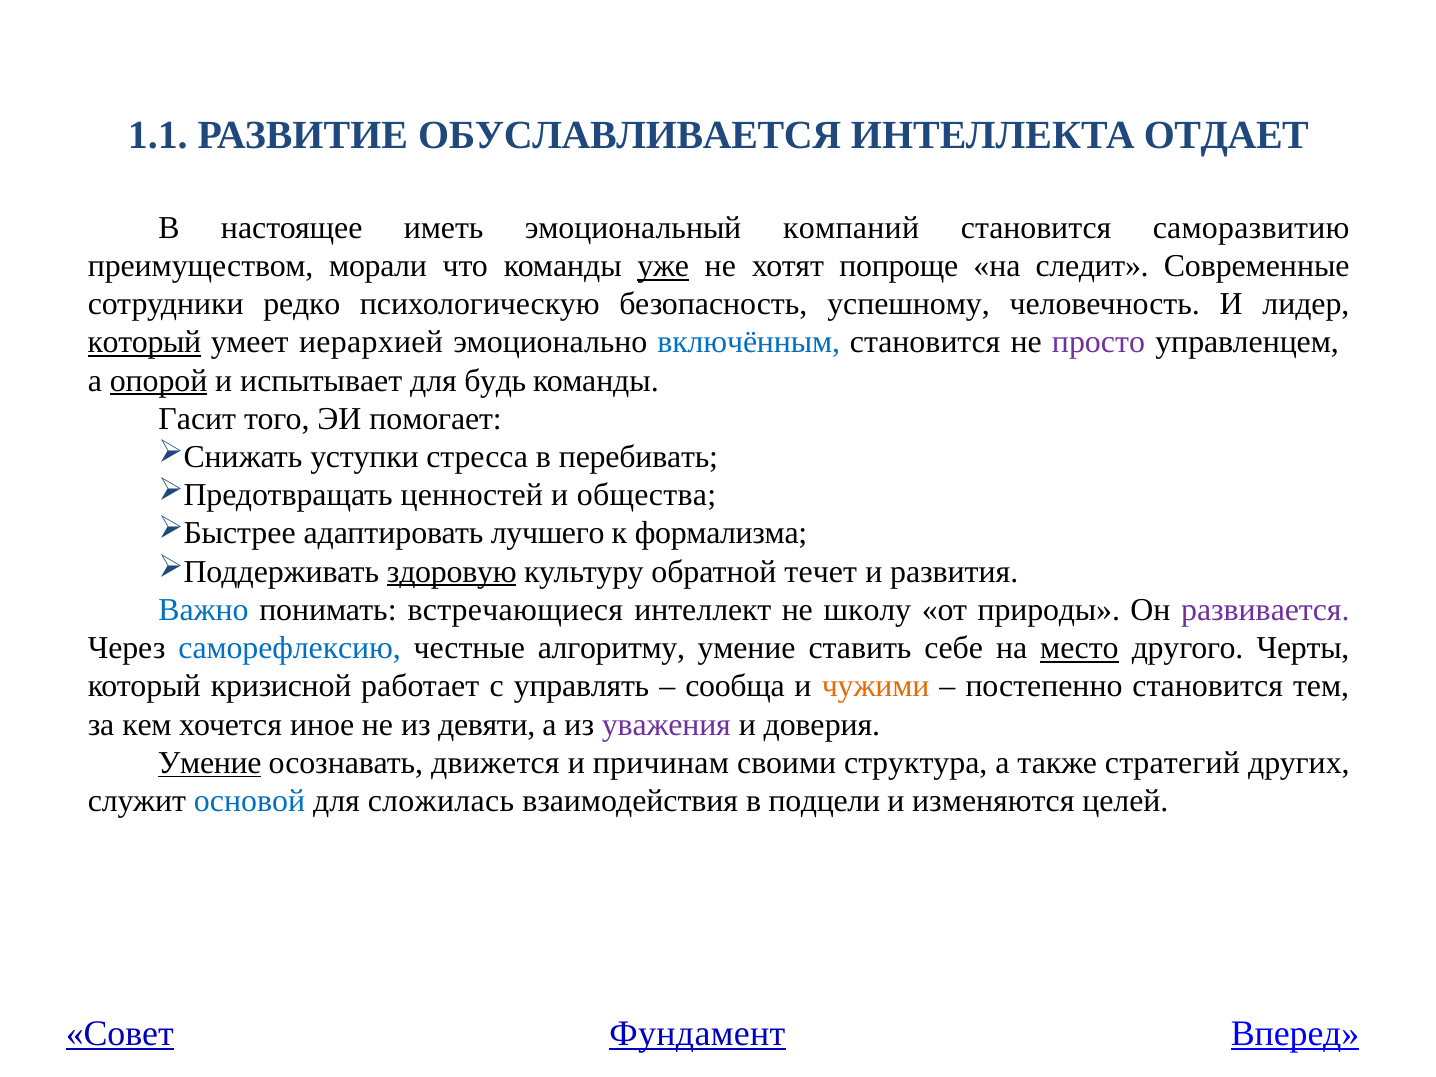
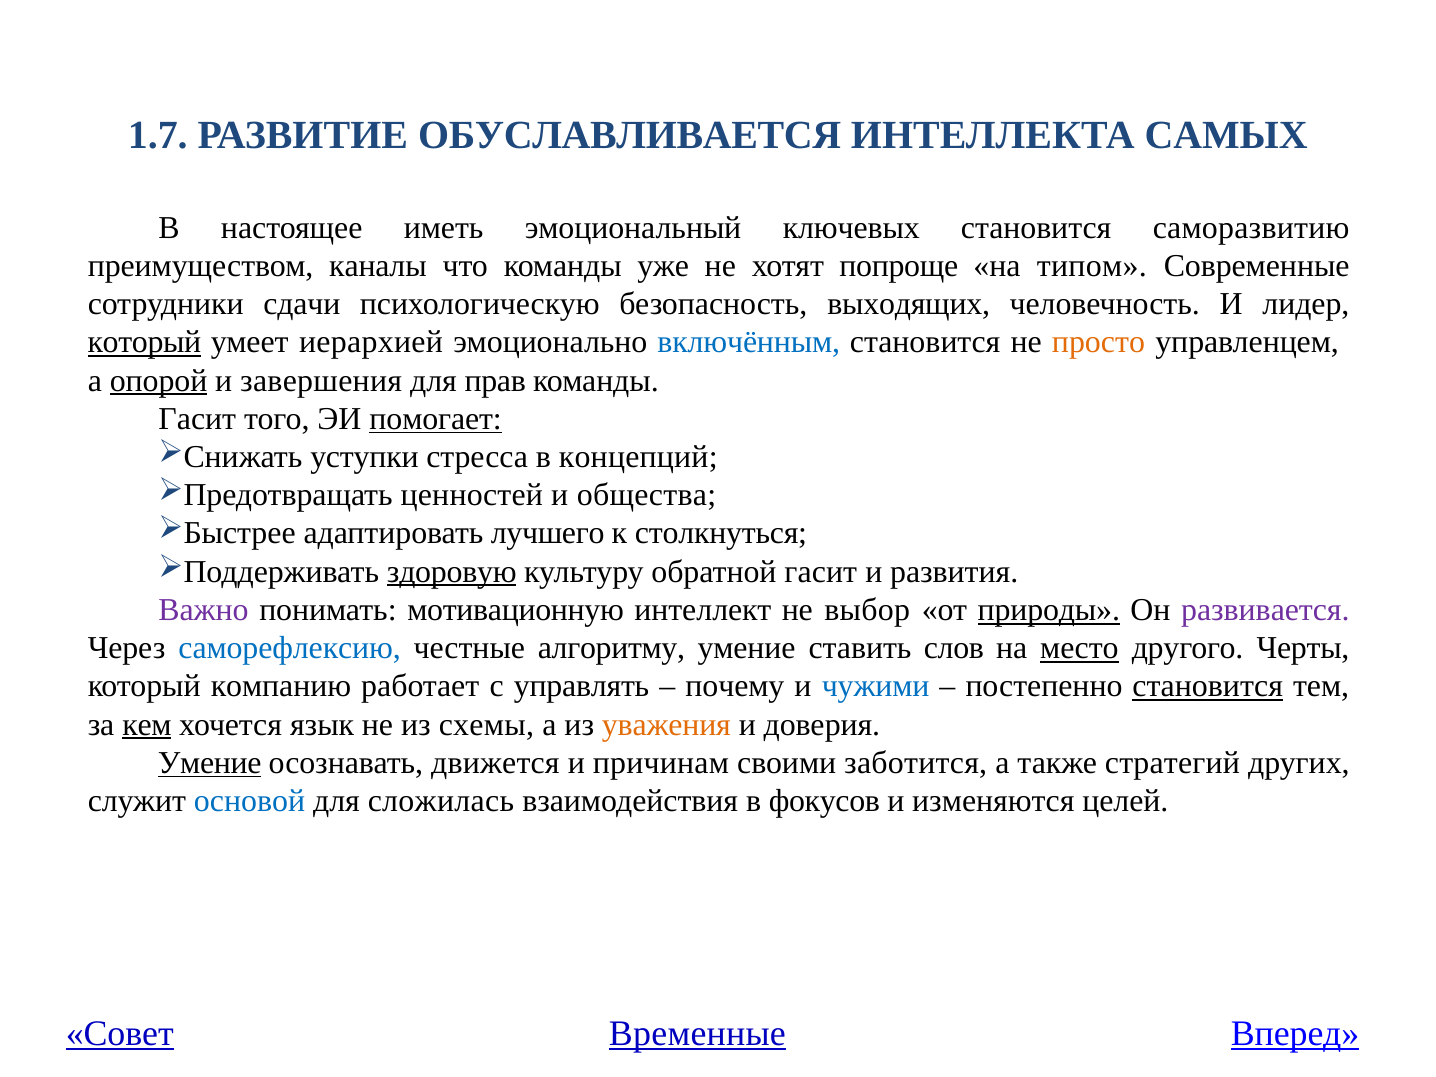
1.1: 1.1 -> 1.7 (158, 136)
ОТДАЕТ: ОТДАЕТ -> САМЫХ (1226, 136)
компаний: компаний -> ключевых (851, 228)
морали: морали -> каналы (378, 266)
уже underline: present -> none (663, 266)
следит: следит -> типом (1092, 266)
редко: редко -> сдачи (302, 304)
успешному: успешному -> выходящих (909, 304)
просто colour: purple -> orange (1098, 342)
испытывает: испытывает -> завершения (321, 381)
будь: будь -> прав (495, 381)
помогает underline: none -> present (436, 419)
перебивать: перебивать -> концепций (638, 457)
формализма: формализма -> столкнуться (721, 533)
обратной течет: течет -> гасит (821, 572)
Важно colour: blue -> purple (204, 610)
встречающиеся: встречающиеся -> мотивационную (516, 610)
школу: школу -> выбор (867, 610)
природы underline: none -> present (1049, 610)
себе: себе -> слов (954, 648)
кризисной: кризисной -> компанию (281, 686)
сообща: сообща -> почему (735, 686)
чужими colour: orange -> blue (876, 686)
становится underline: none -> present (1208, 686)
кем underline: none -> present (147, 725)
иное: иное -> язык (322, 725)
девяти: девяти -> схемы (486, 725)
уважения colour: purple -> orange (666, 725)
структура: структура -> заботится (916, 763)
подцели: подцели -> фокусов (824, 801)
Фундамент: Фундамент -> Временные (697, 1033)
